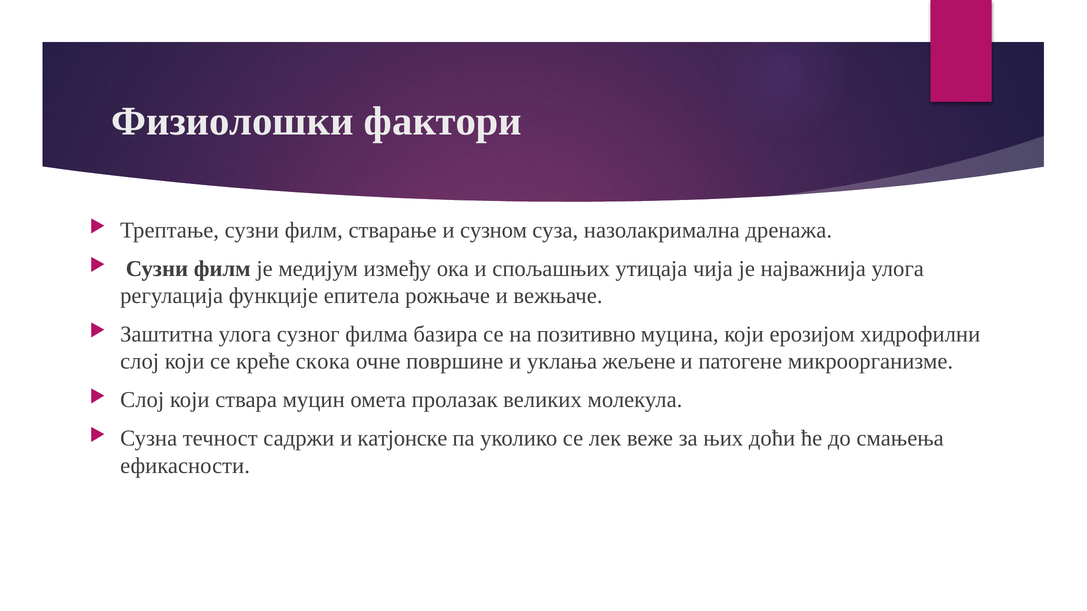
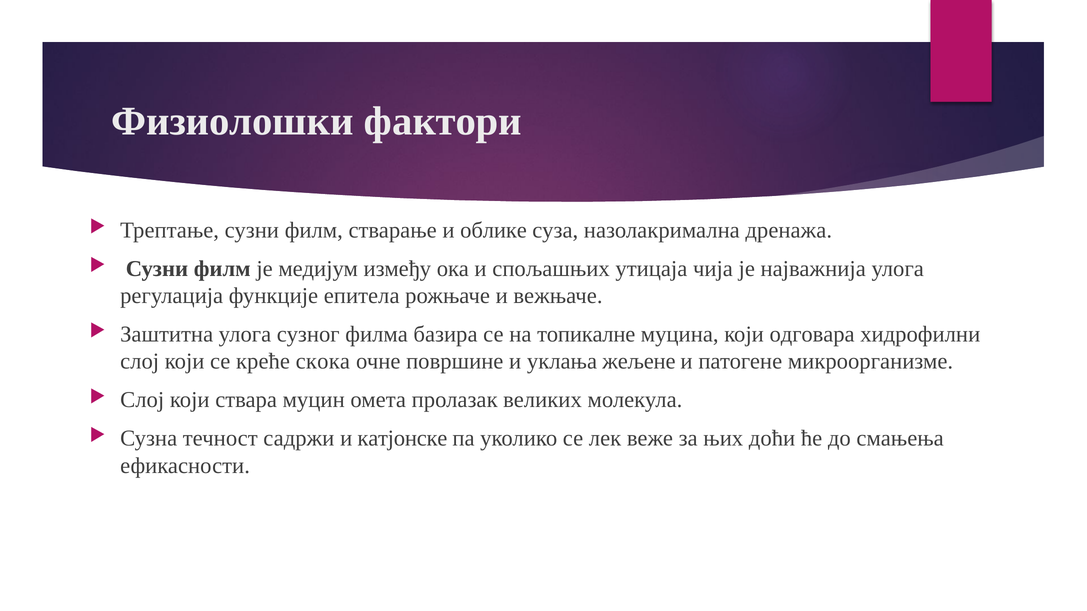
сузном: сузном -> облике (494, 230)
позитивно: позитивно -> топикалне (586, 335)
ерозијом: ерозијом -> одговара (812, 335)
